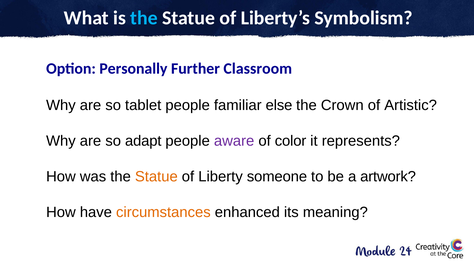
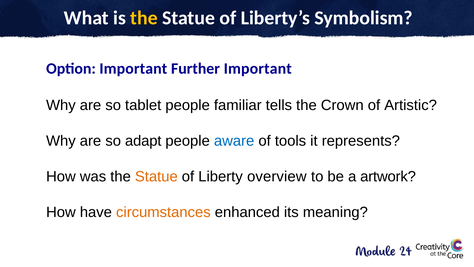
the colour: light blue -> yellow (144, 18)
Option Personally: Personally -> Important (133, 69)
Further Classroom: Classroom -> Important (258, 69)
else: else -> tells (279, 105)
aware colour: purple -> blue (234, 141)
color: color -> tools (290, 141)
someone: someone -> overview (277, 176)
